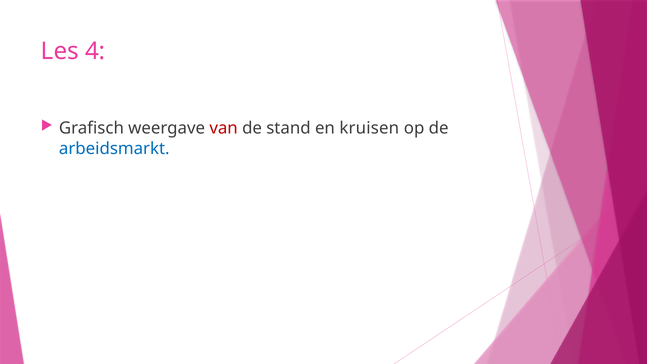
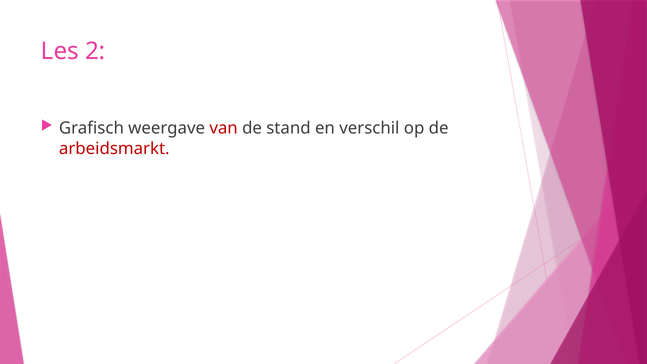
4: 4 -> 2 (95, 51)
kruisen: kruisen -> verschil (369, 128)
arbeidsmarkt colour: blue -> red (114, 149)
